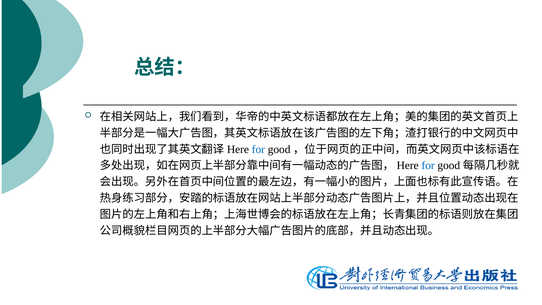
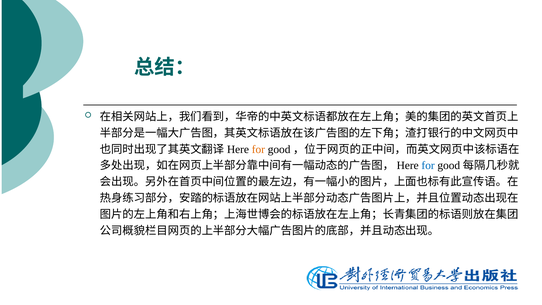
for colour: blue -> orange (258, 149)
